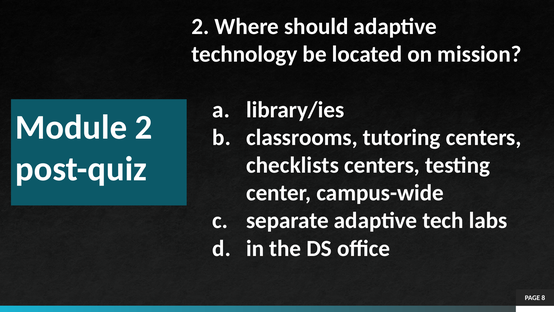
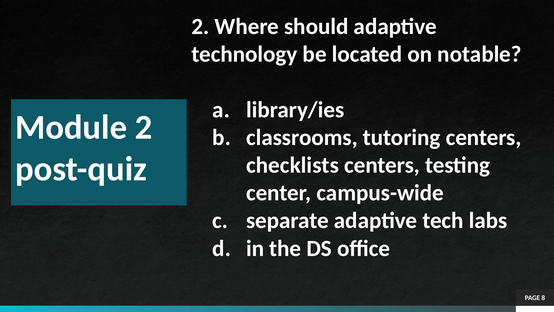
mission: mission -> notable (479, 54)
